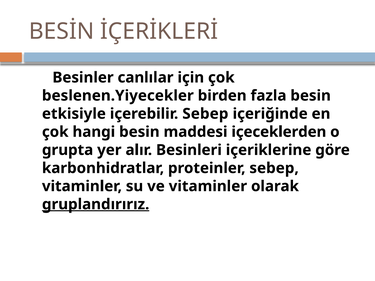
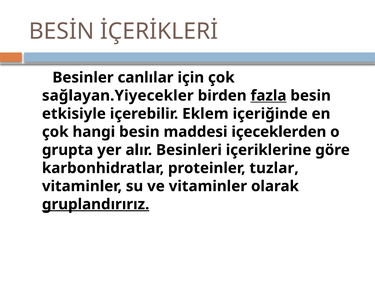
beslenen.Yiyecekler: beslenen.Yiyecekler -> sağlayan.Yiyecekler (118, 96)
fazla underline: none -> present (268, 96)
içerebilir Sebep: Sebep -> Eklem (205, 114)
proteinler sebep: sebep -> tuzlar (274, 168)
